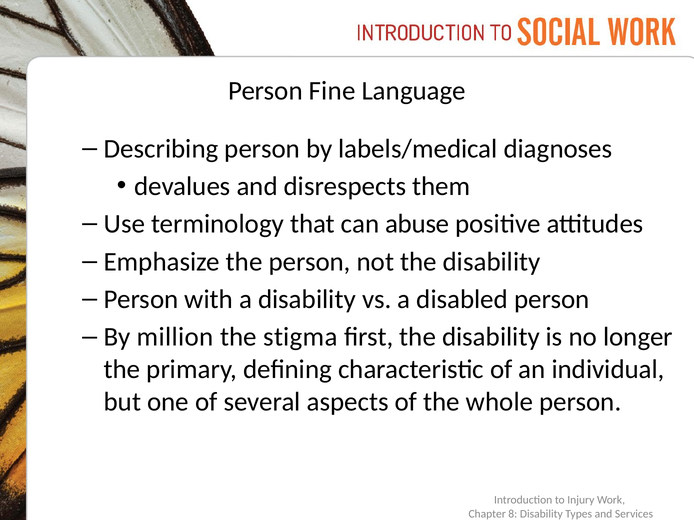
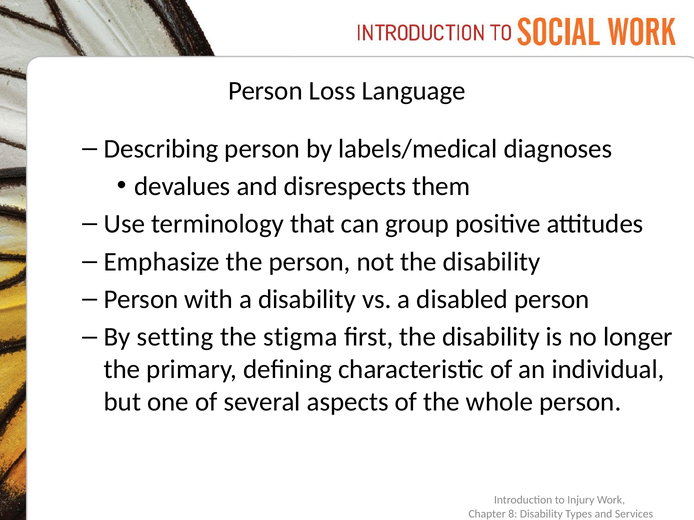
Fine: Fine -> Loss (332, 91)
abuse: abuse -> group (417, 224)
million: million -> setting (175, 337)
